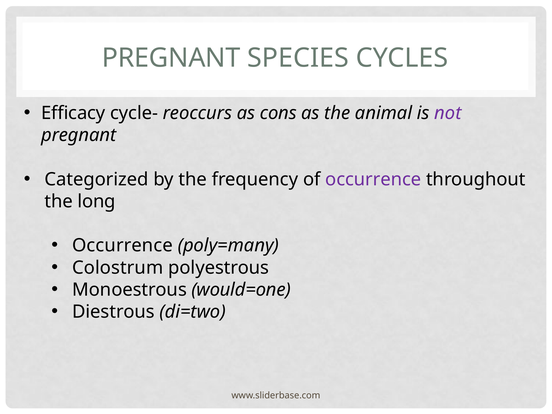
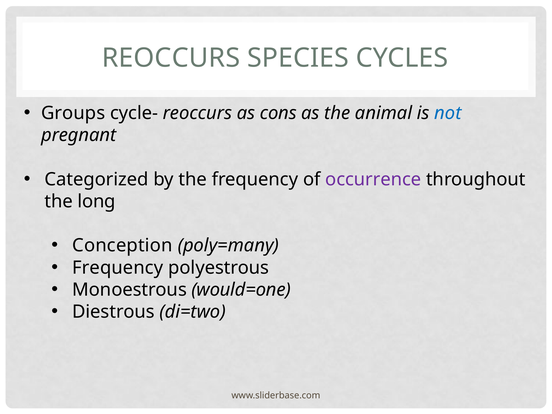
PREGNANT: PREGNANT -> REOCCURS (171, 58)
Efficacy: Efficacy -> Groups (73, 113)
not colour: purple -> blue (448, 113)
Occurrence: Occurrence -> Conception (122, 246)
Colostrum: Colostrum -> Frequency (118, 268)
